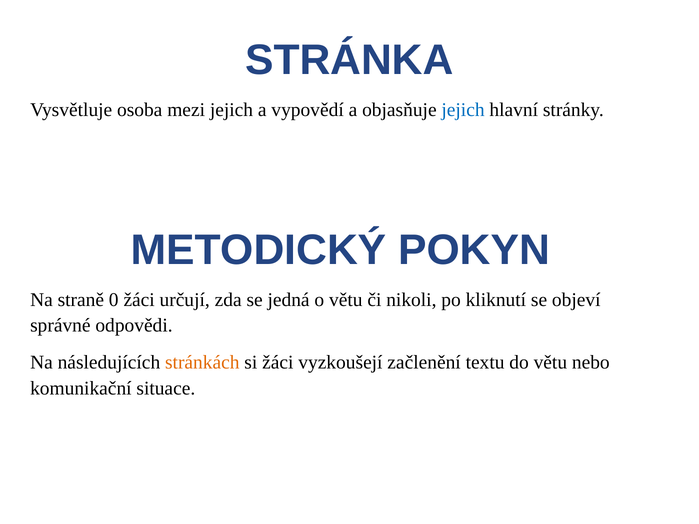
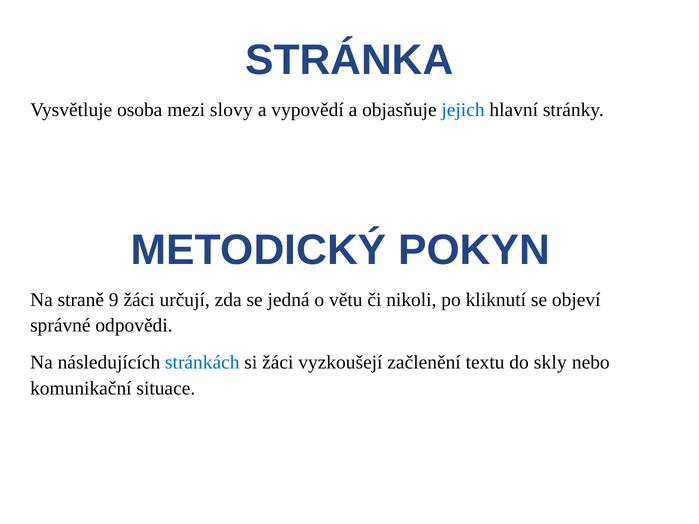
mezi jejich: jejich -> slovy (231, 110)
0: 0 -> 9 (114, 300)
stránkách colour: orange -> blue (202, 363)
do větu: větu -> skly (550, 363)
